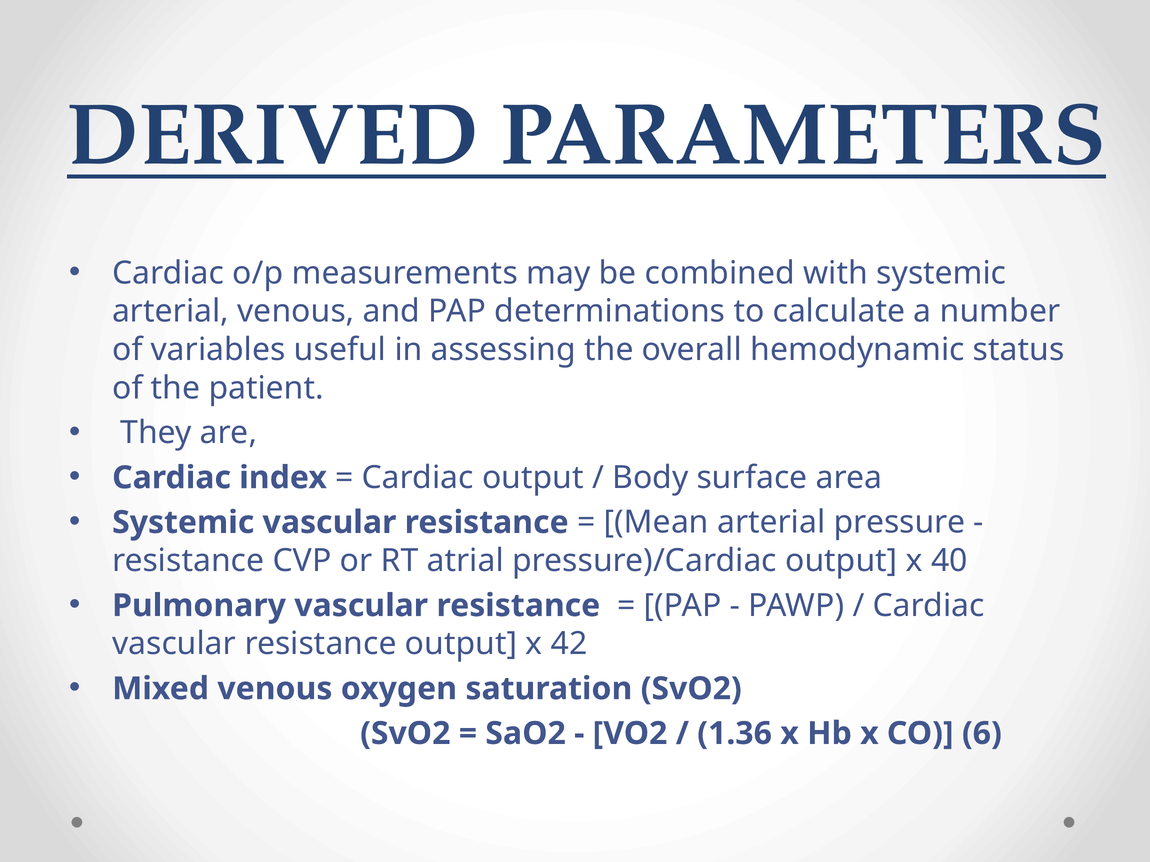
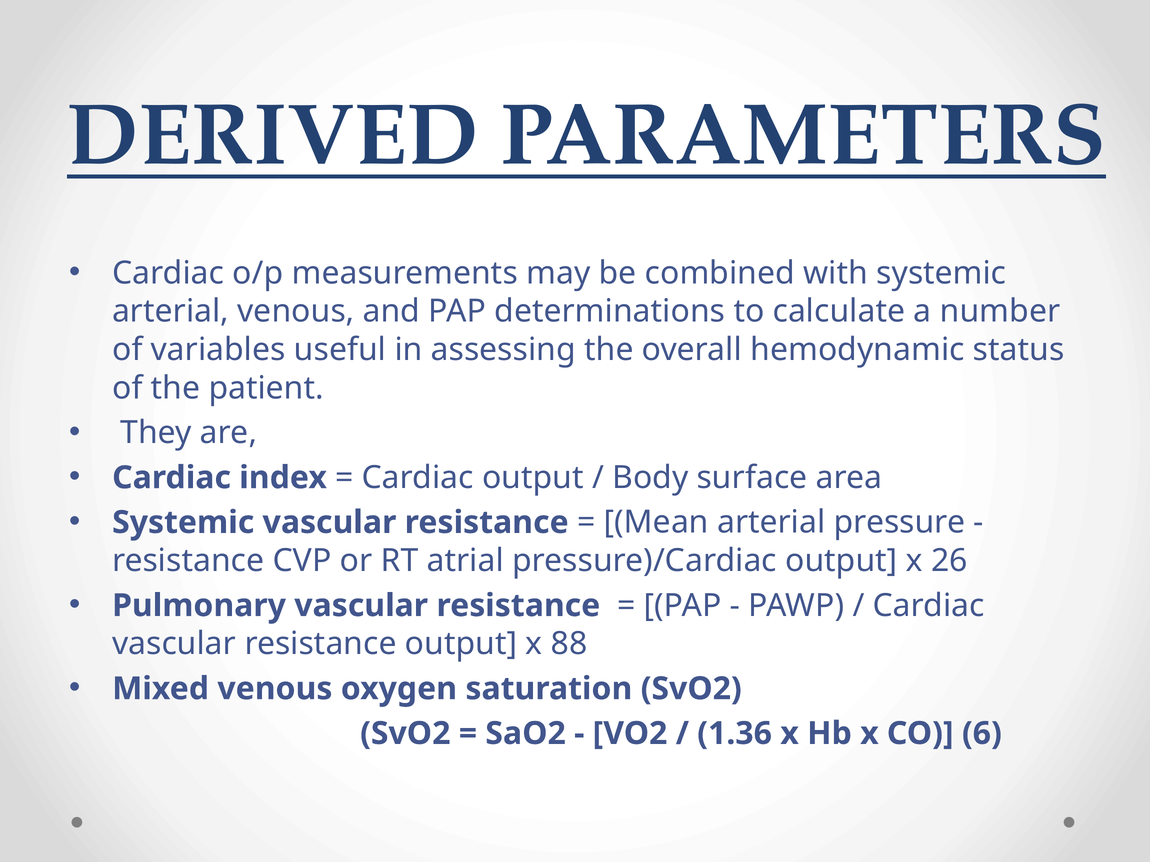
40: 40 -> 26 (949, 561)
42: 42 -> 88 (569, 644)
